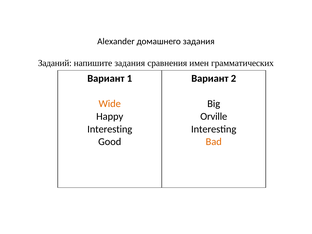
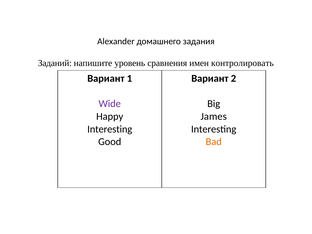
напишите задания: задания -> уровень (130, 63)
грамматических: грамматических -> контролировать (242, 63)
Wide colour: orange -> purple (110, 104)
Orville: Orville -> James (214, 116)
